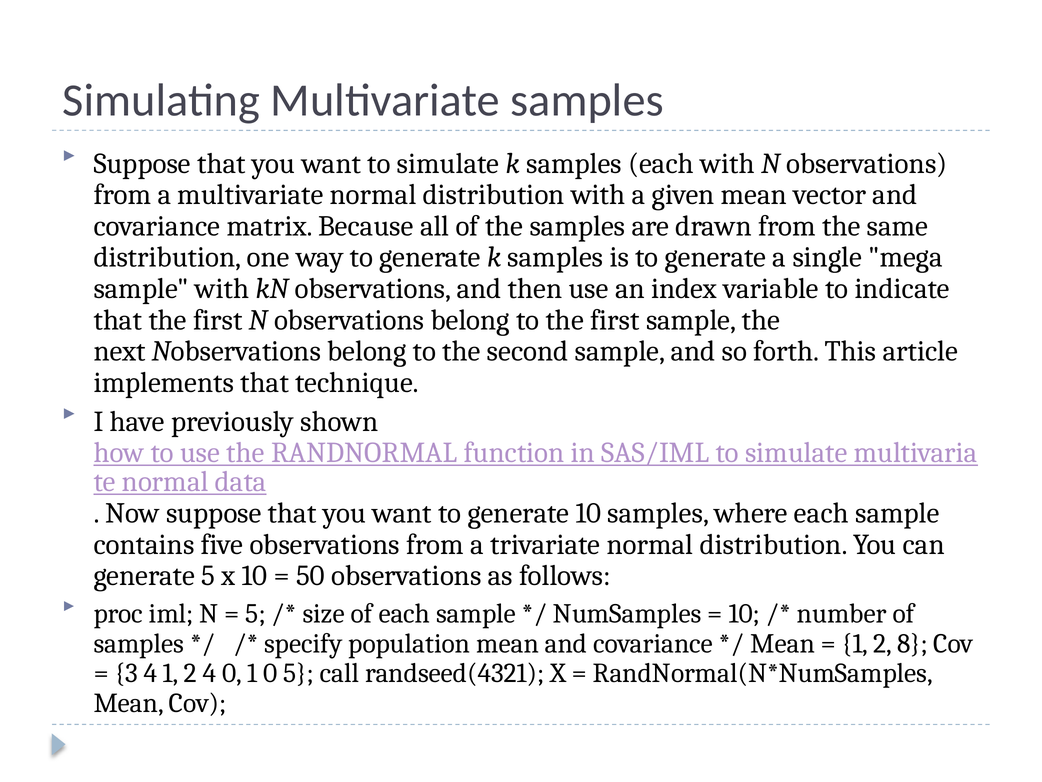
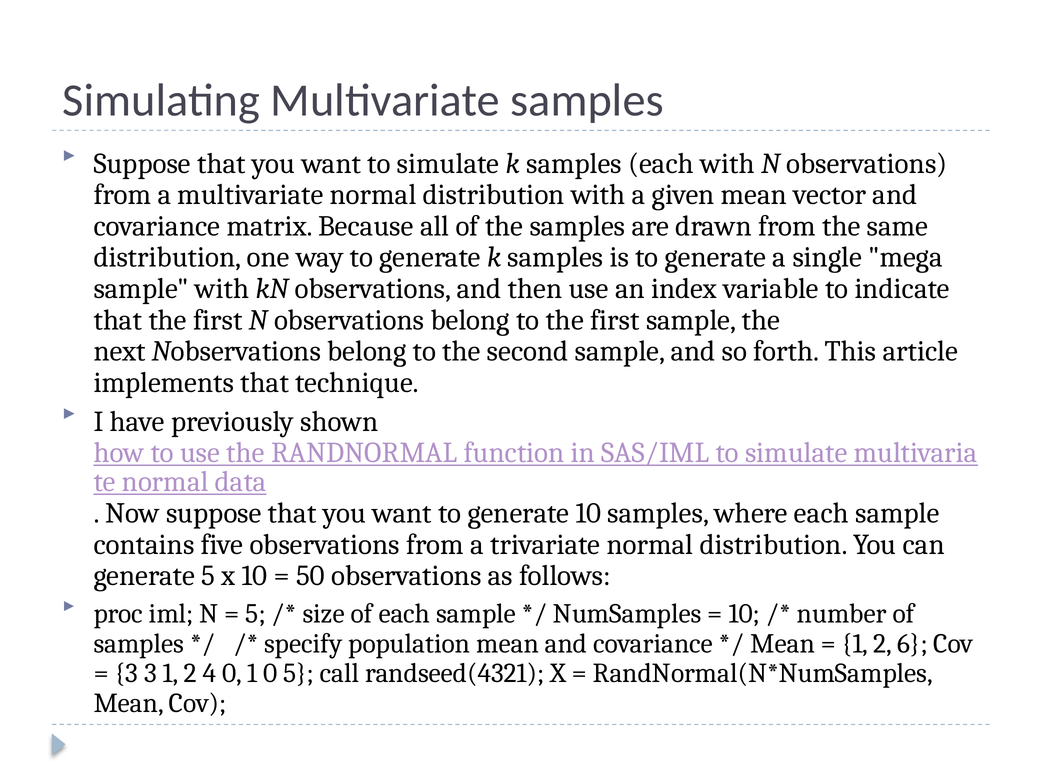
8: 8 -> 6 (912, 643)
3 4: 4 -> 3 (150, 673)
